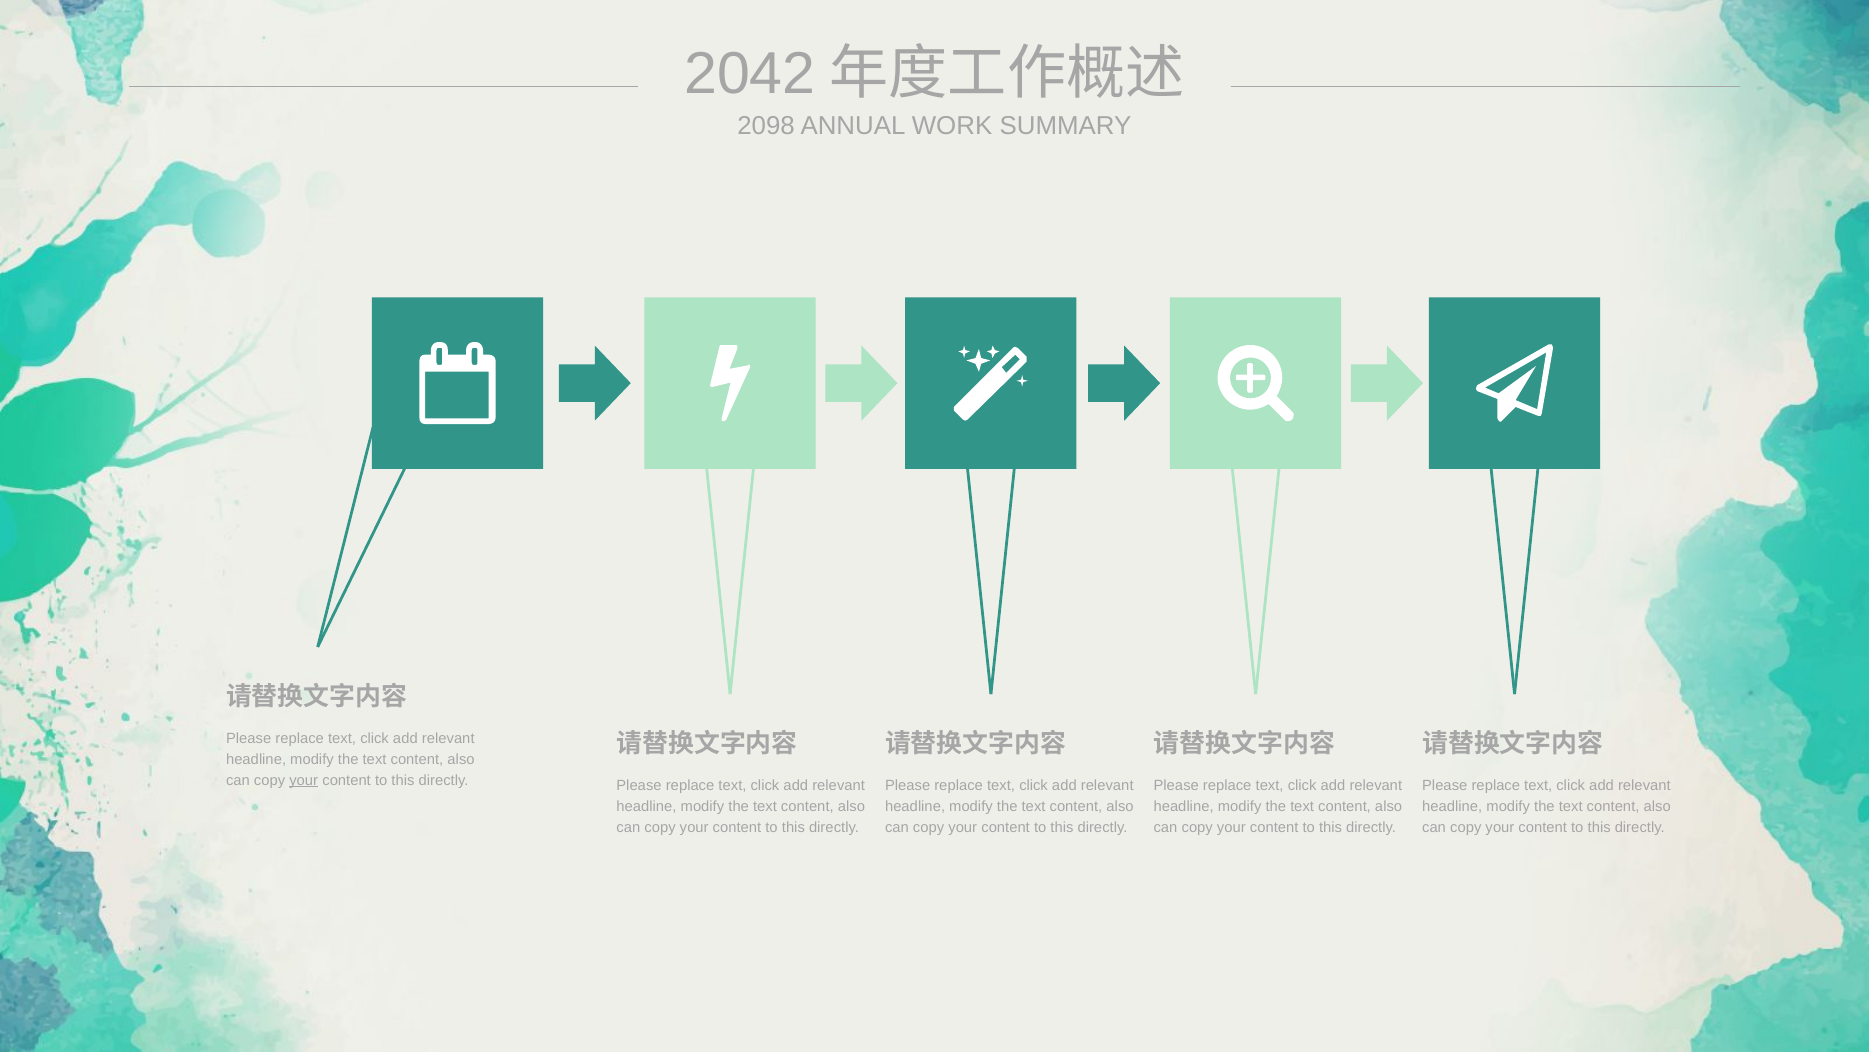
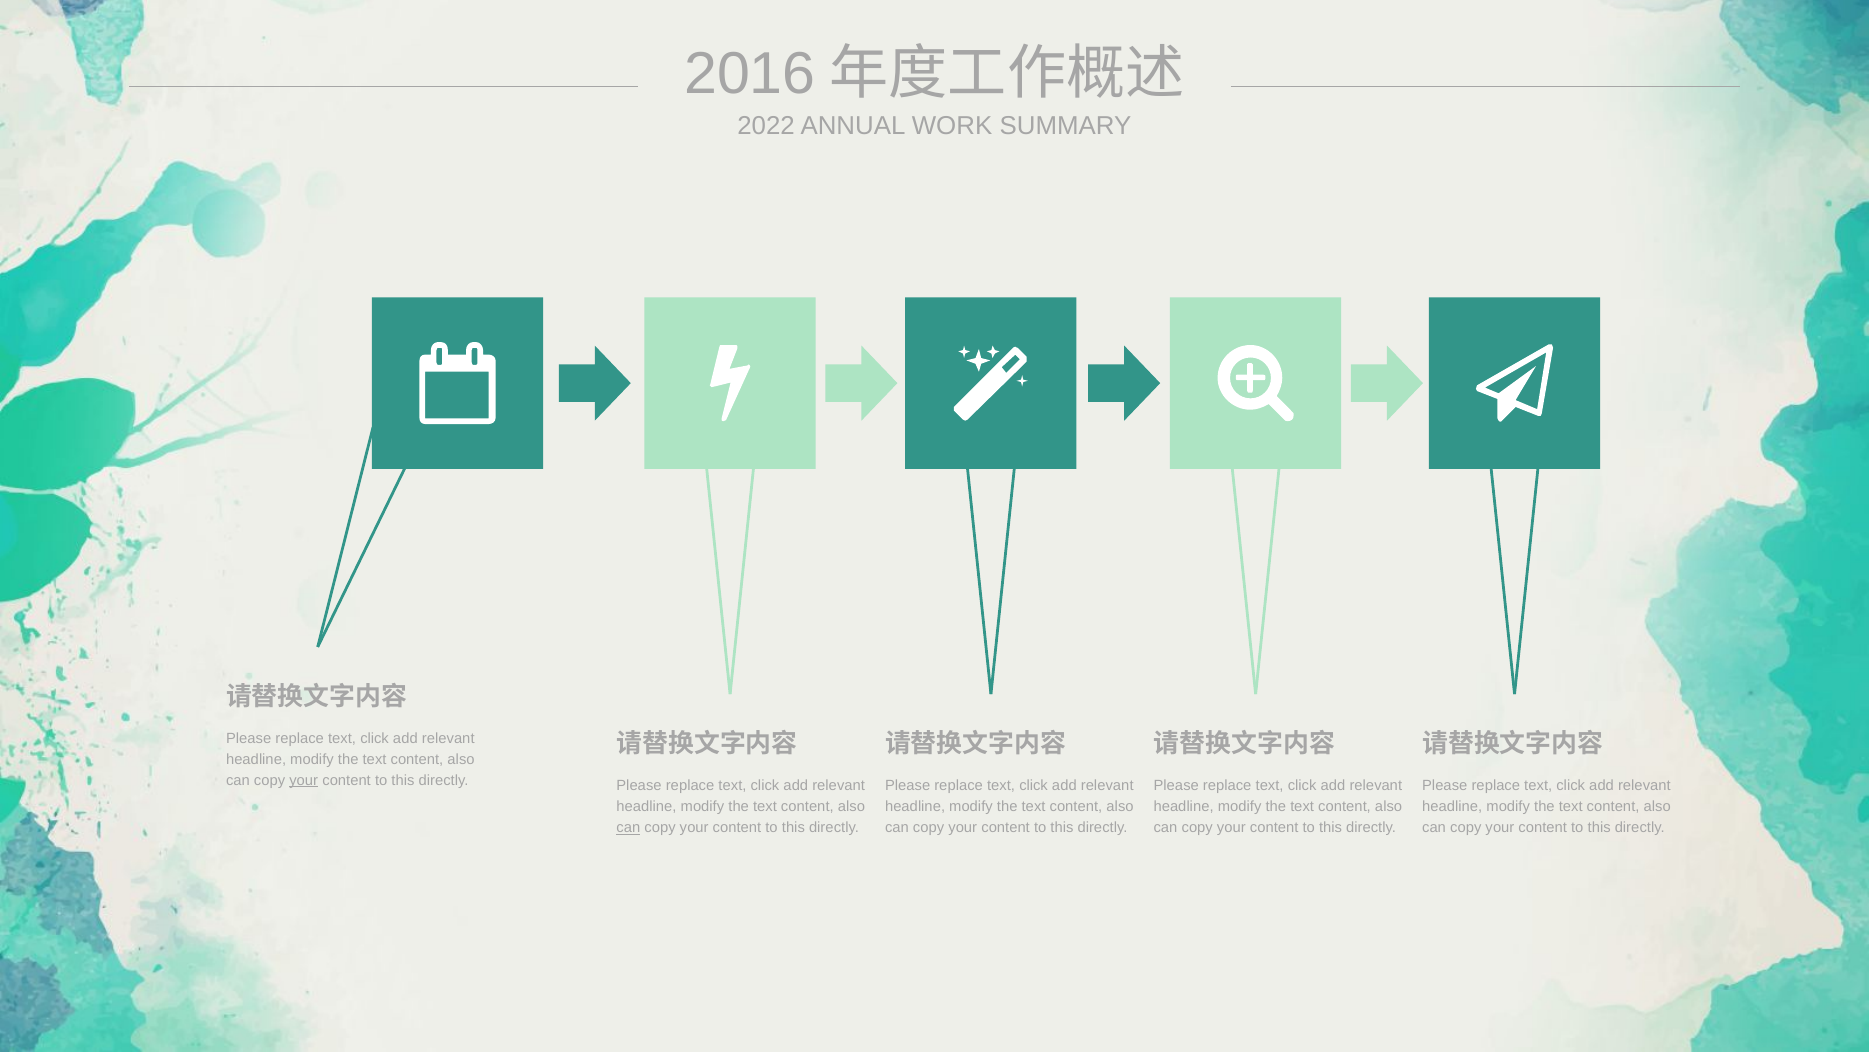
2042: 2042 -> 2016 (750, 74)
2098: 2098 -> 2022 (766, 125)
can underline: none -> present (628, 827)
